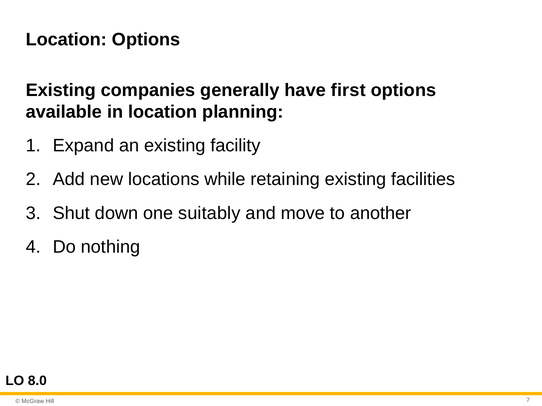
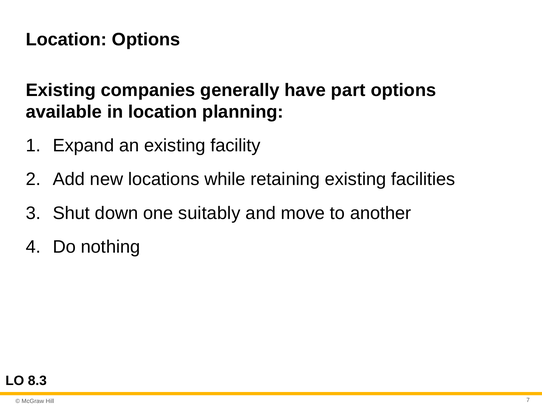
first: first -> part (348, 90)
8.0: 8.0 -> 8.3 (37, 381)
